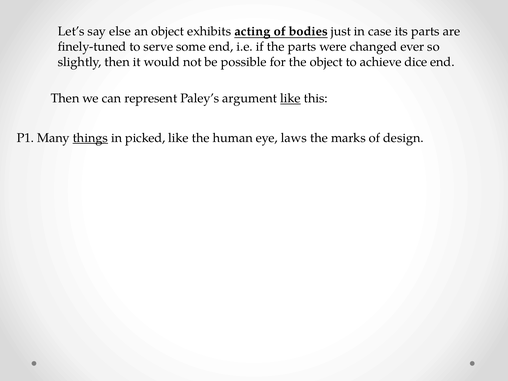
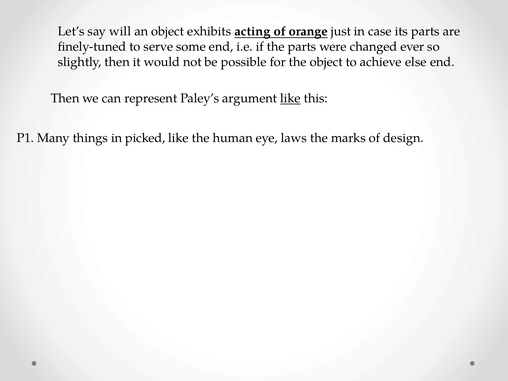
else: else -> will (120, 31)
bodies: bodies -> orange (308, 31)
dice: dice -> else (416, 62)
things underline: present -> none (90, 138)
